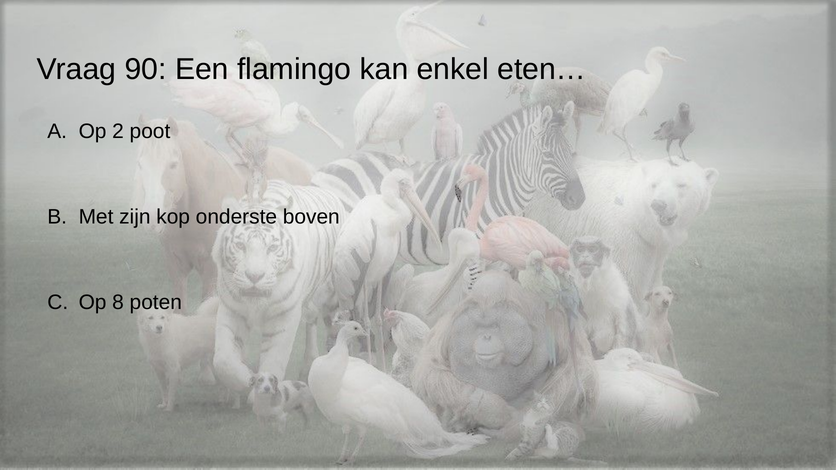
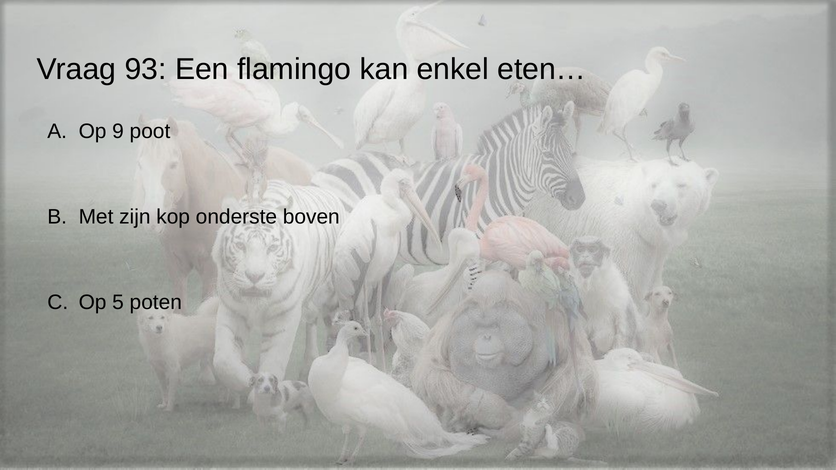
90: 90 -> 93 (146, 69)
2: 2 -> 9 (118, 131)
8: 8 -> 5 (118, 302)
